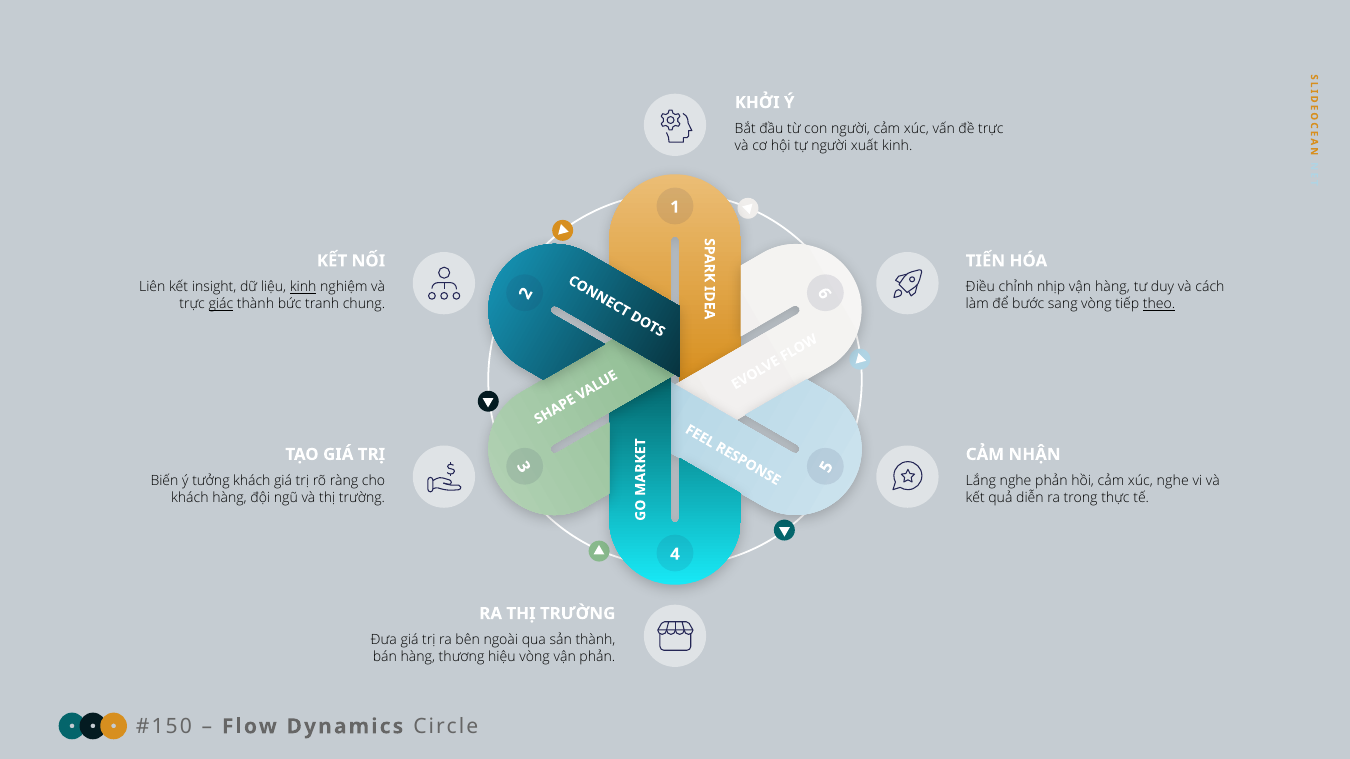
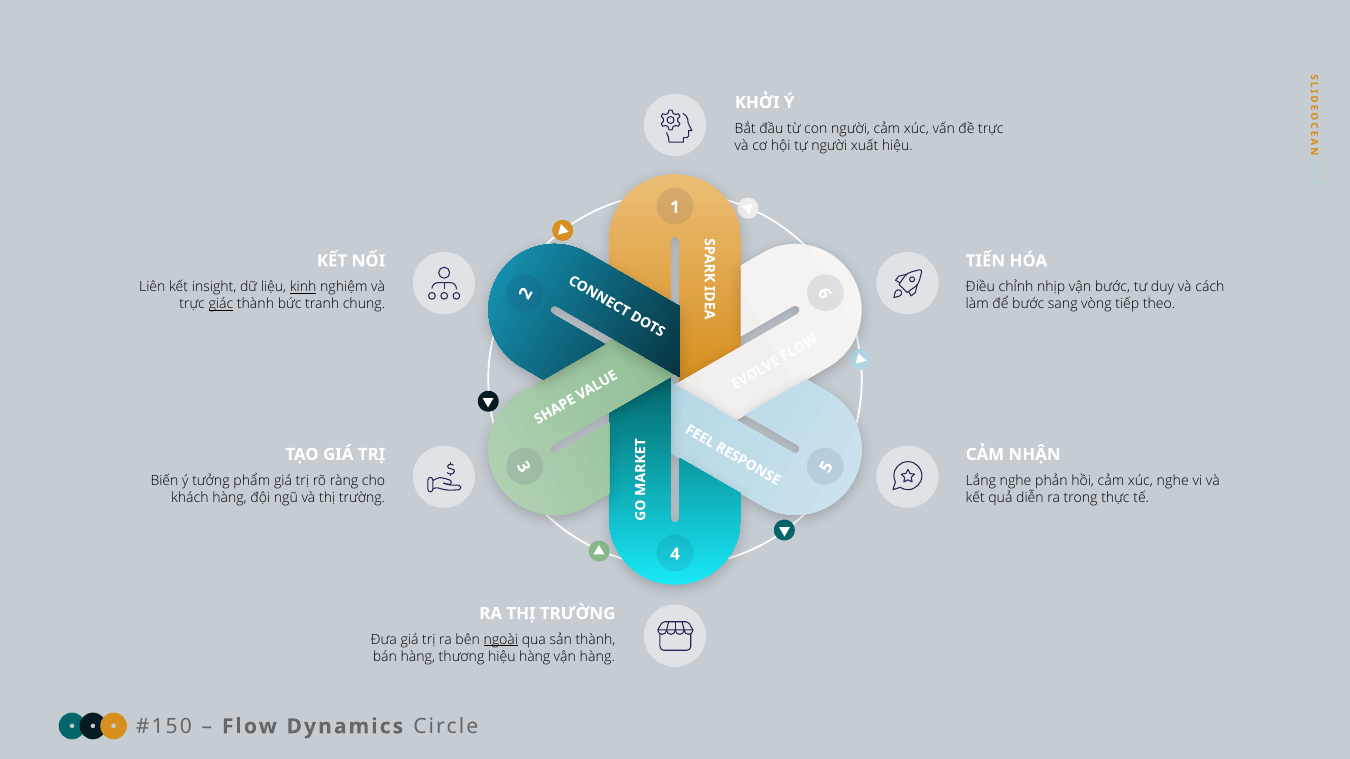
xuất kinh: kinh -> hiệu (897, 146)
vận hàng: hàng -> bước (1113, 287)
theo underline: present -> none (1159, 304)
tưởng khách: khách -> phẩm (252, 481)
ngoài underline: none -> present (501, 640)
hiệu vòng: vòng -> hàng (535, 657)
vận phản: phản -> hàng (597, 657)
